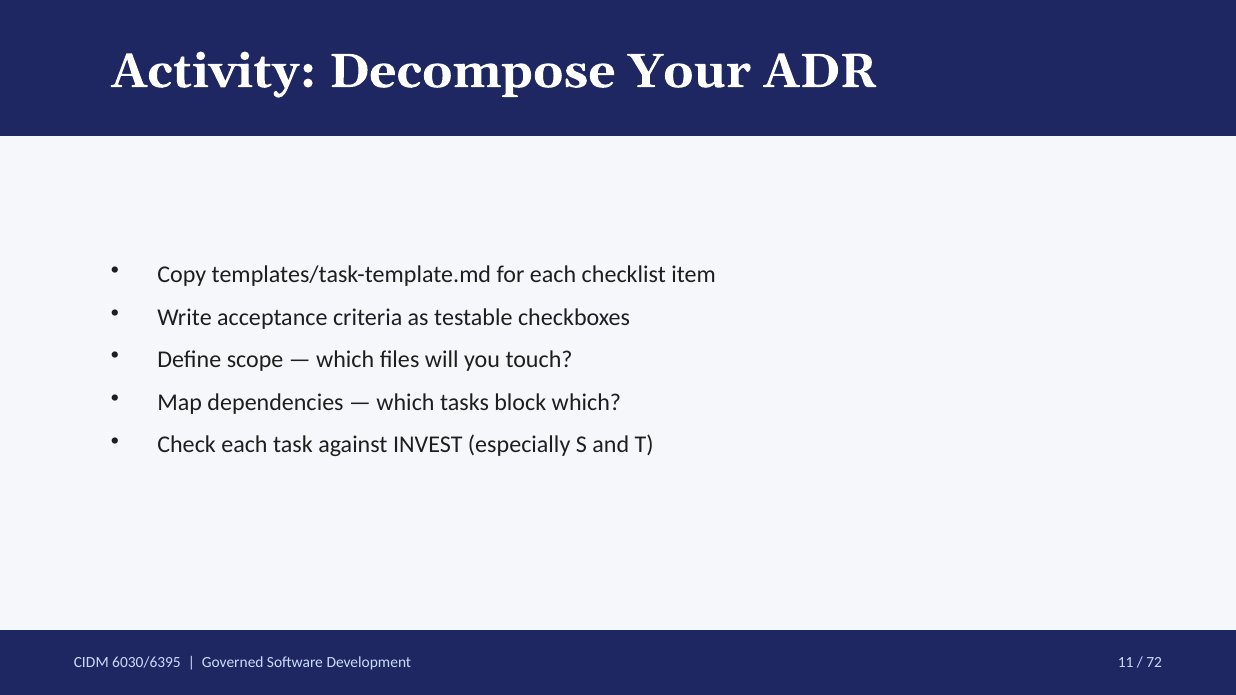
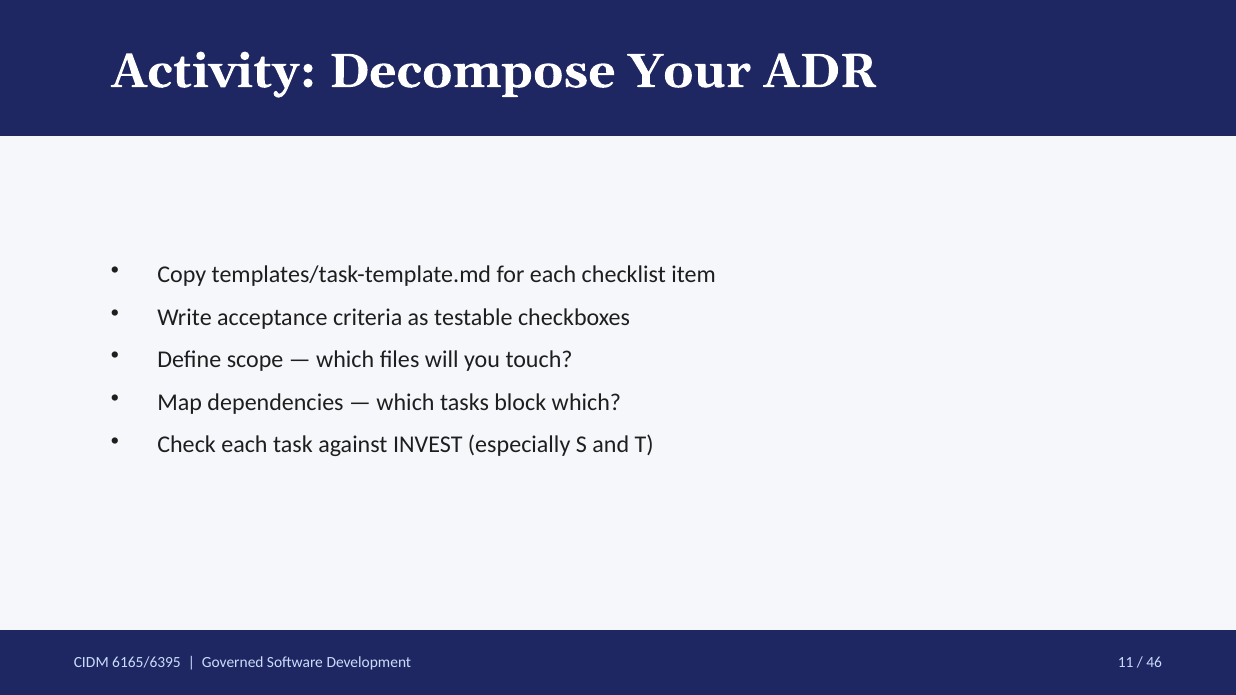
6030/6395: 6030/6395 -> 6165/6395 (147, 662)
72: 72 -> 46 (1154, 662)
